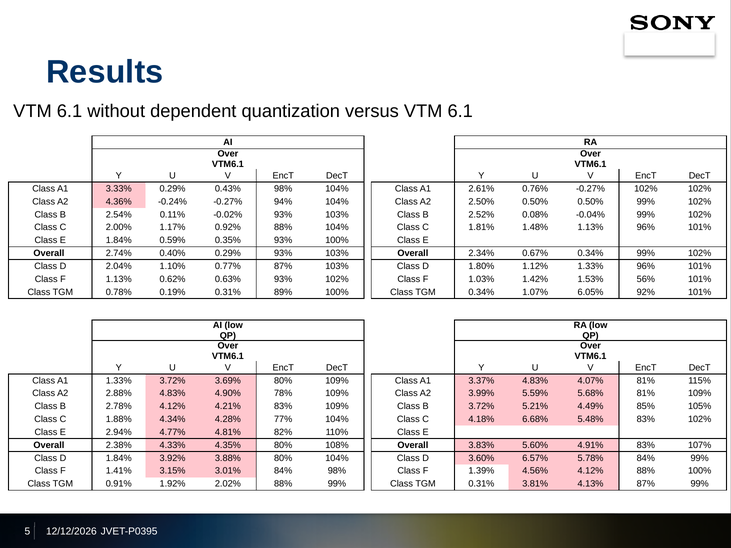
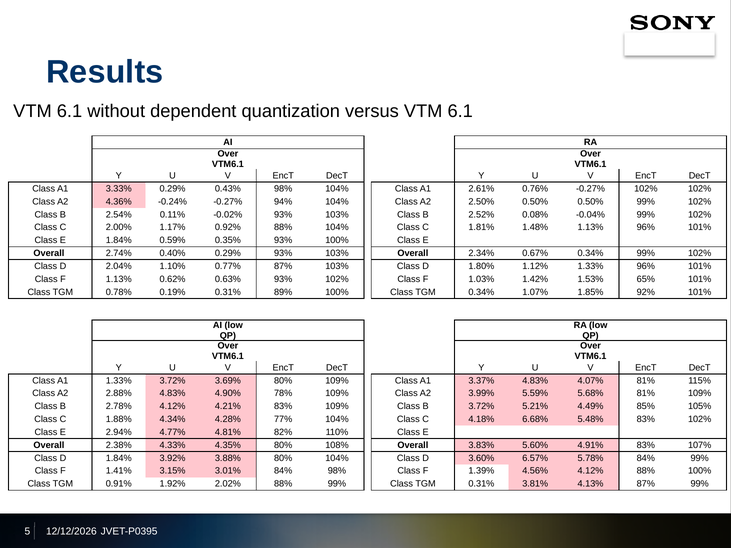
56%: 56% -> 65% (646, 279)
6.05%: 6.05% -> 1.85% (591, 292)
